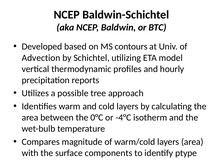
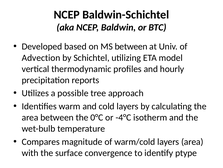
MS contours: contours -> between (131, 46)
components: components -> convergence (109, 152)
